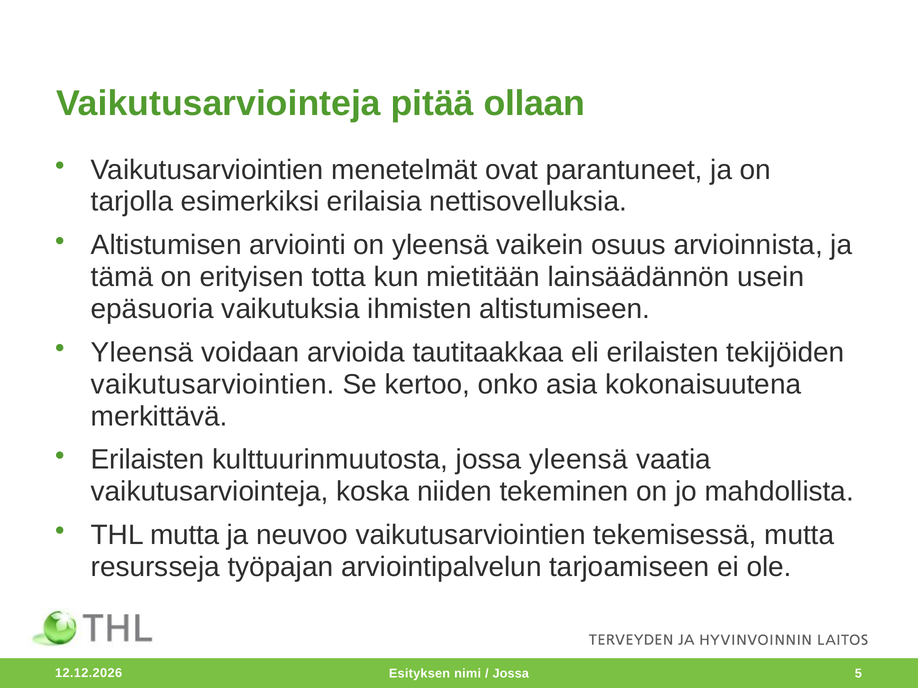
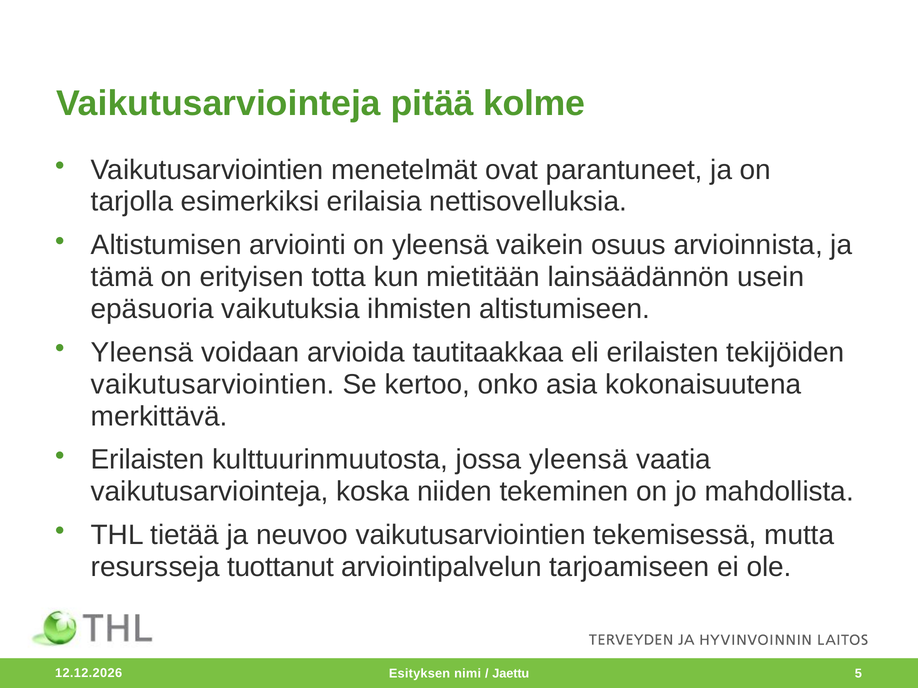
ollaan: ollaan -> kolme (534, 104)
THL mutta: mutta -> tietää (185, 535)
työpajan: työpajan -> tuottanut (281, 567)
Jossa: Jossa -> Jaettu (511, 674)
